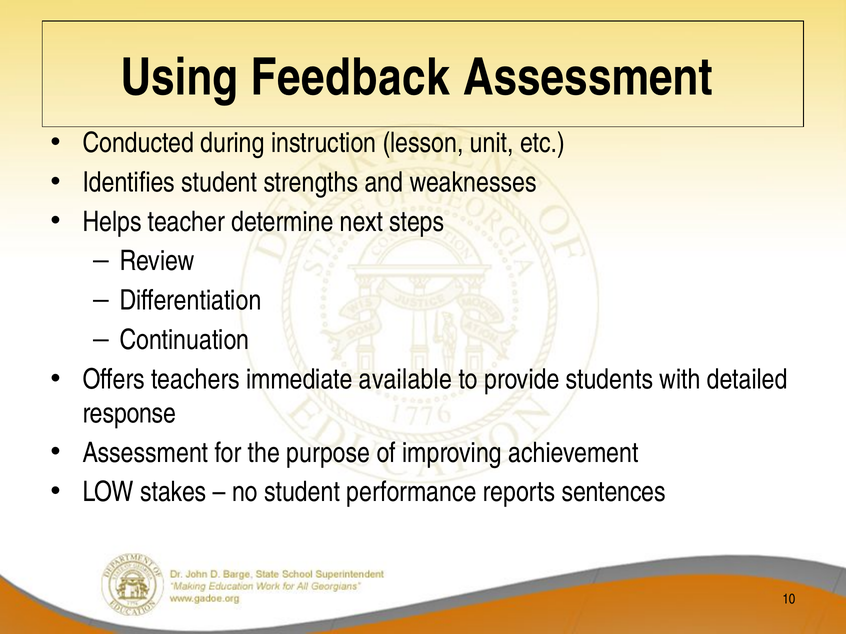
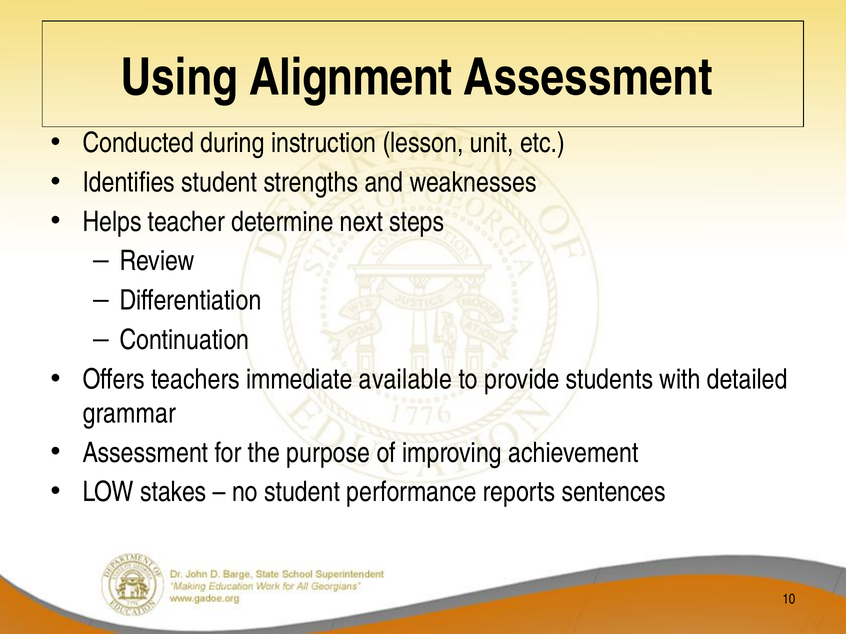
Feedback: Feedback -> Alignment (351, 78)
response: response -> grammar (129, 414)
